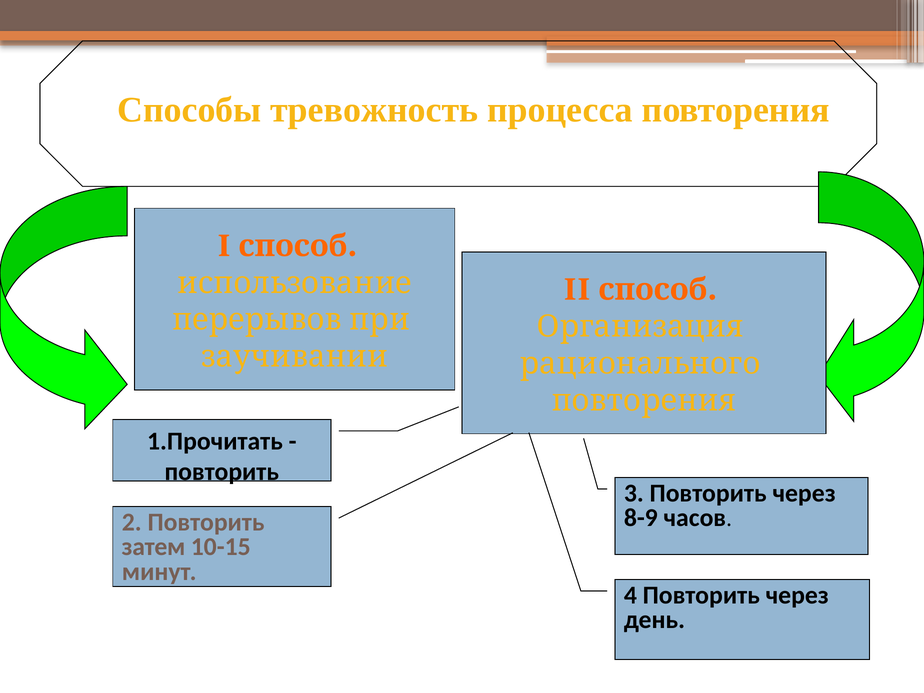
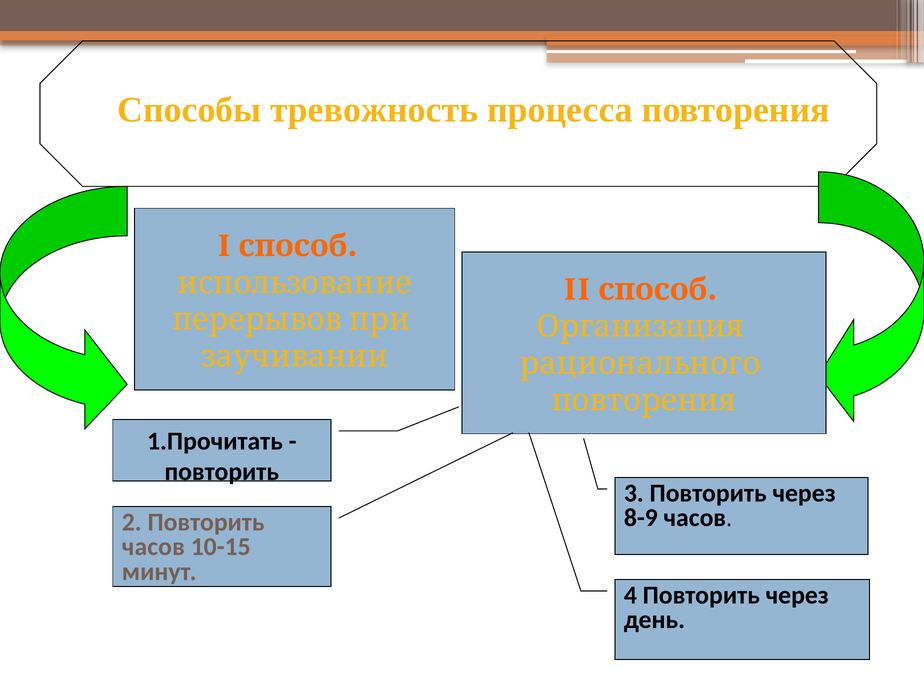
затем: затем -> часов (153, 547)
